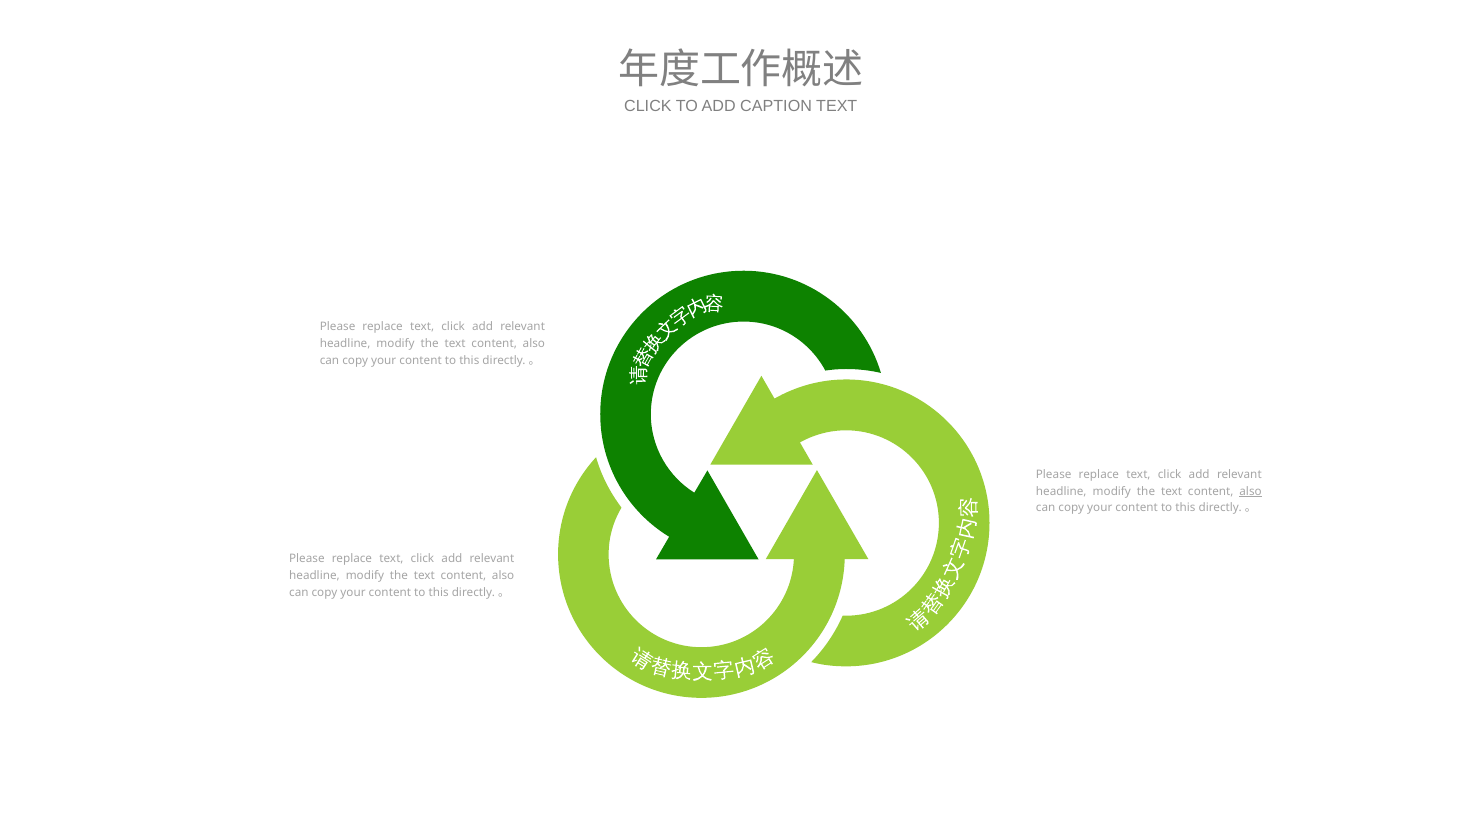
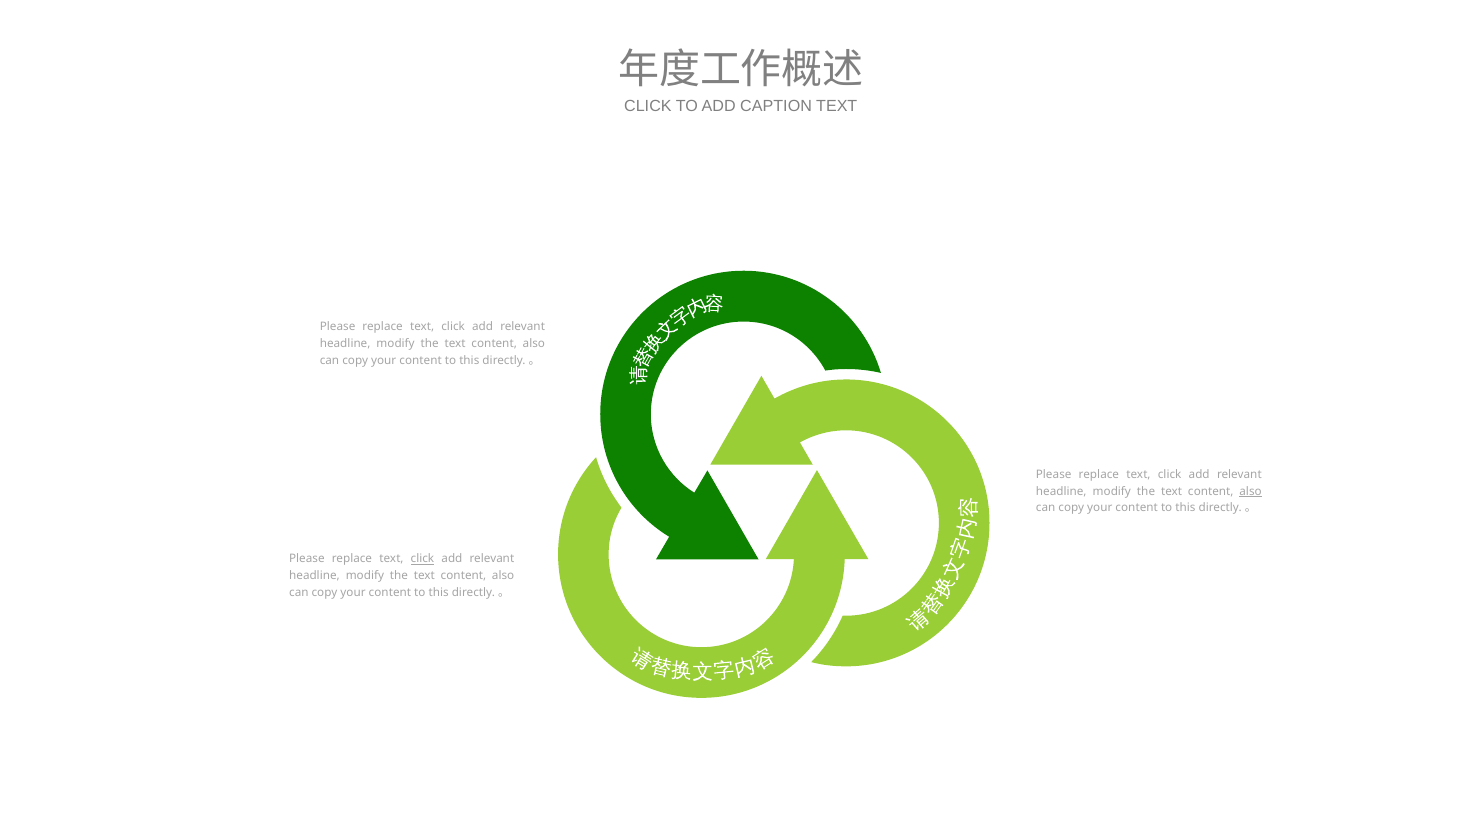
click underline: none -> present (422, 559)
